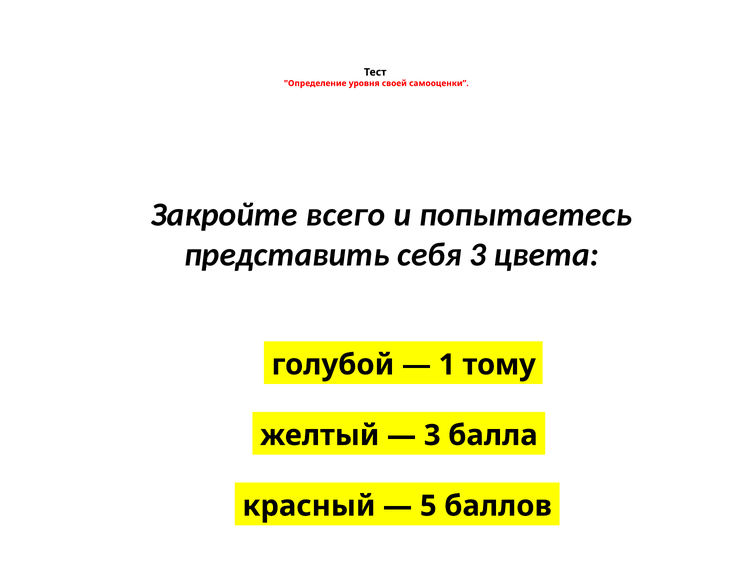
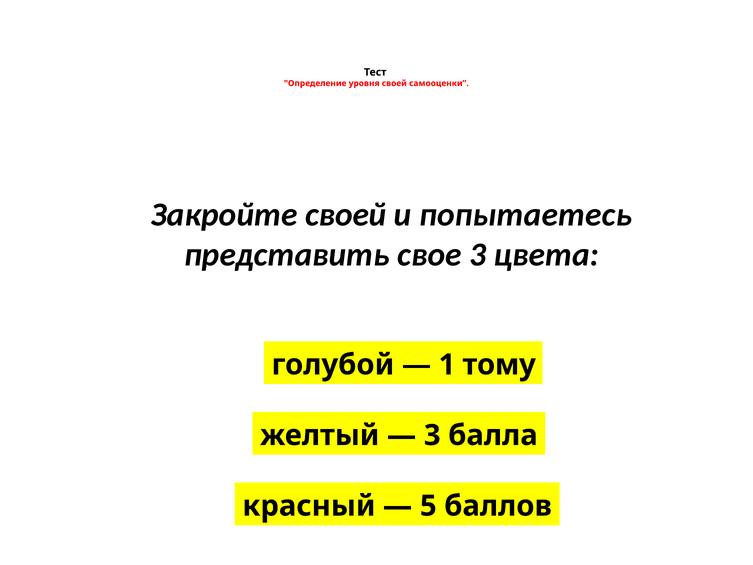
Закройте всего: всего -> своей (346, 214)
себя: себя -> свое (430, 255)
